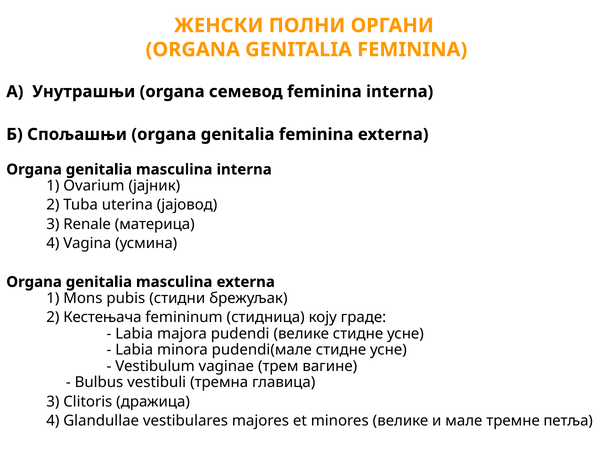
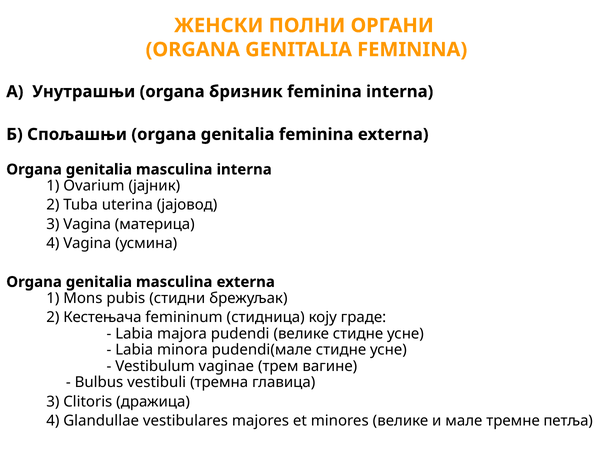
семевод: семевод -> бризник (246, 92)
3 Renale: Renale -> Vagina (87, 224)
